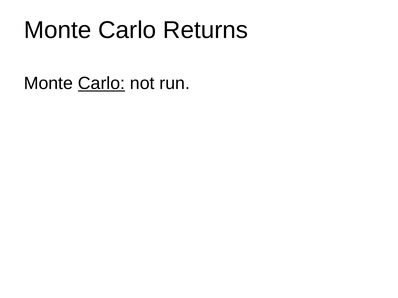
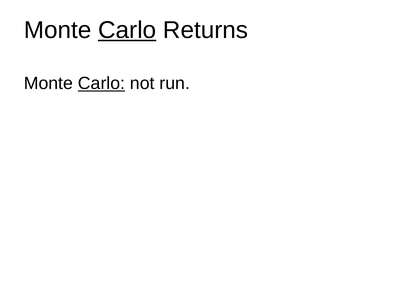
Carlo underline: none -> present (127, 30)
